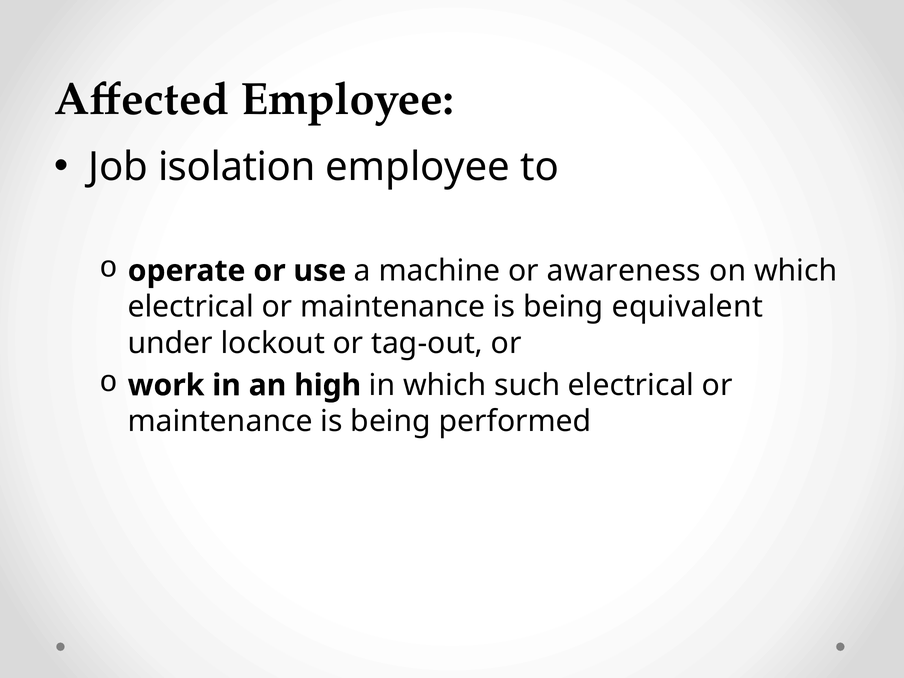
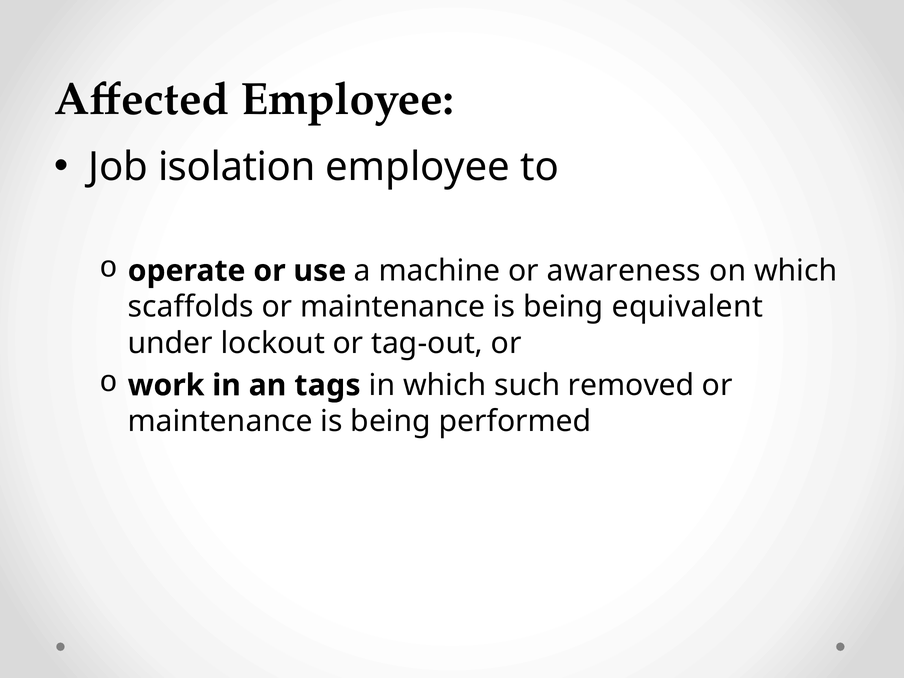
electrical: electrical -> scaffolds (191, 307)
high: high -> tags (327, 385)
such electrical: electrical -> removed (631, 385)
